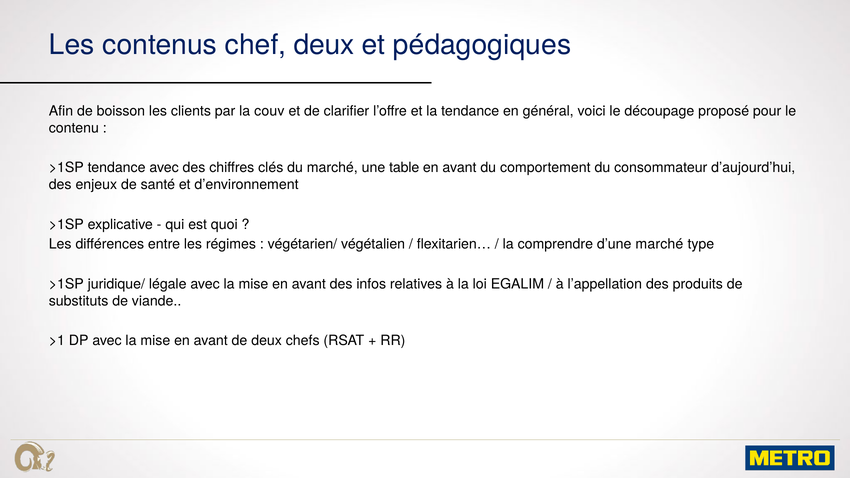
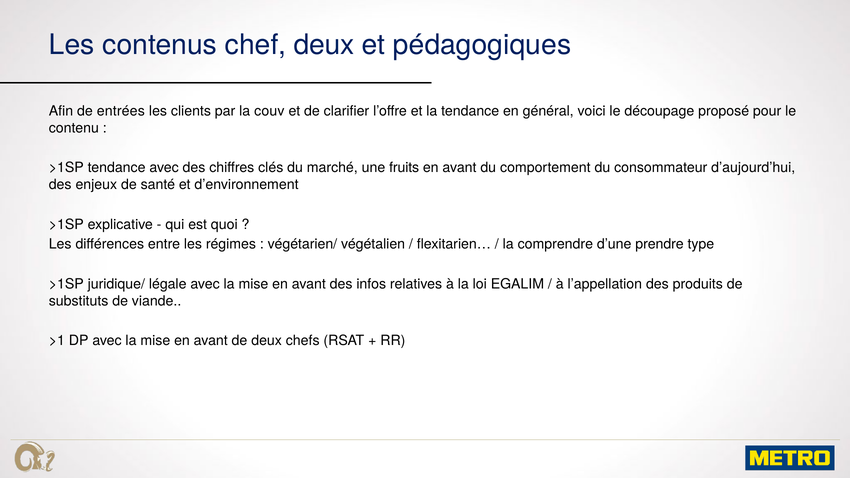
boisson: boisson -> entrées (121, 111)
table: table -> fruits (404, 168)
d’une marché: marché -> prendre (660, 244)
